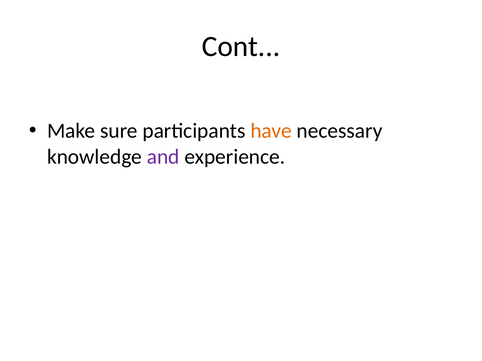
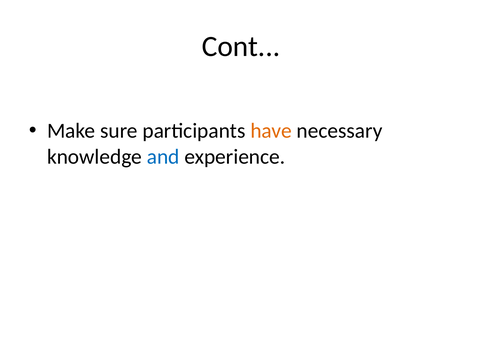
and colour: purple -> blue (163, 157)
